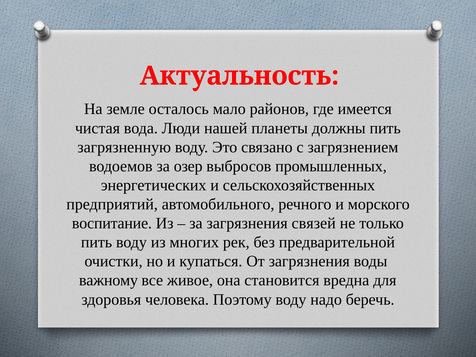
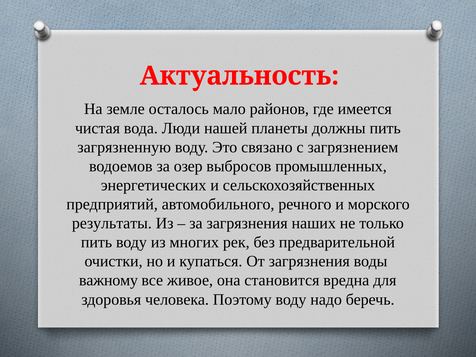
воспитание: воспитание -> результаты (112, 223)
связей: связей -> наших (314, 223)
